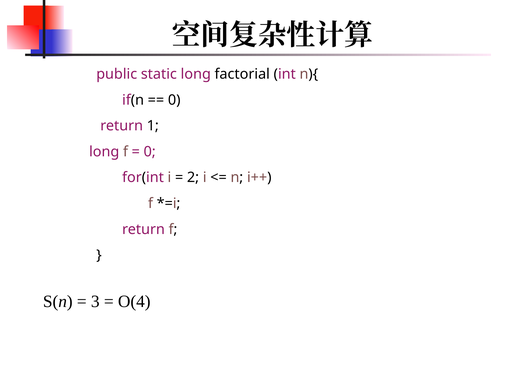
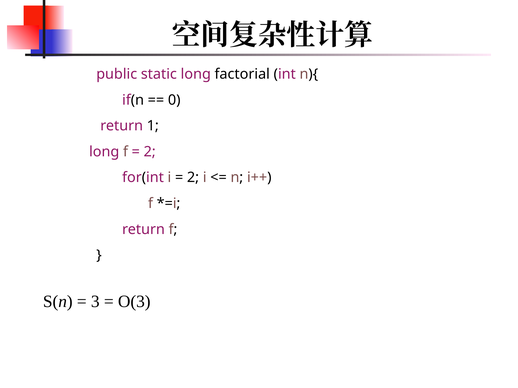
0: 0 -> 2 (150, 152)
O(4: O(4 -> O(3 (134, 302)
